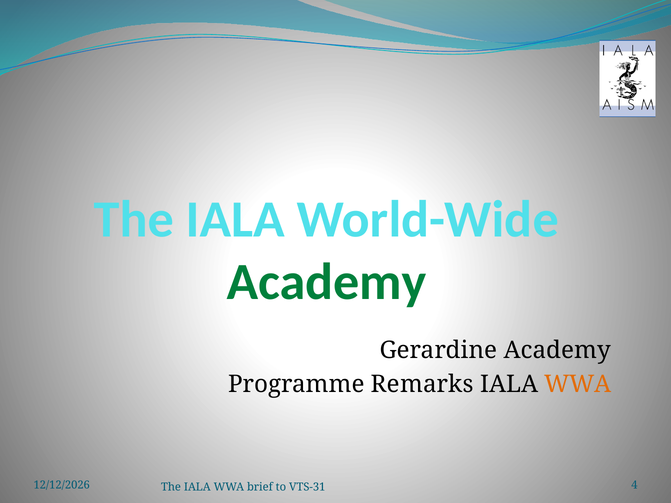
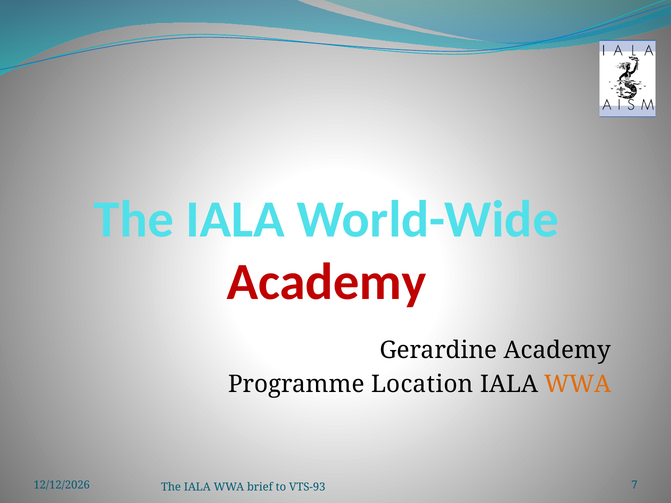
Academy colour: green -> red (327, 282)
Remarks: Remarks -> Location (422, 384)
4: 4 -> 7 (634, 485)
VTS-31: VTS-31 -> VTS-93 (307, 487)
